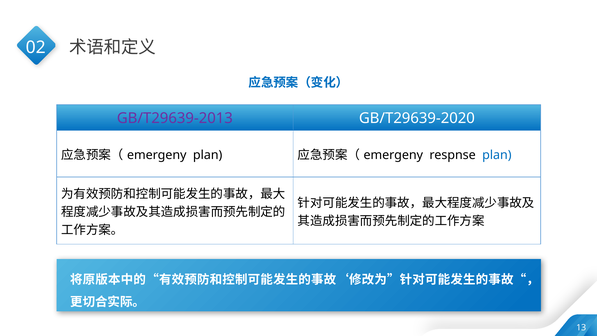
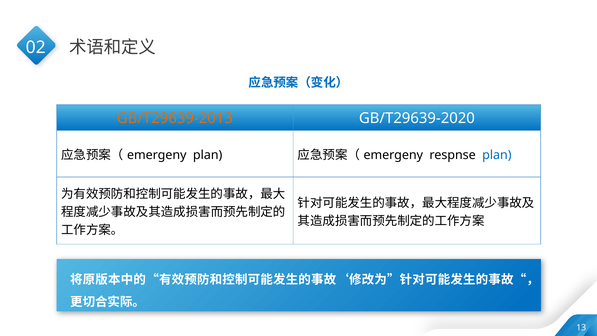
GB/T29639-2013 colour: purple -> orange (175, 118)
